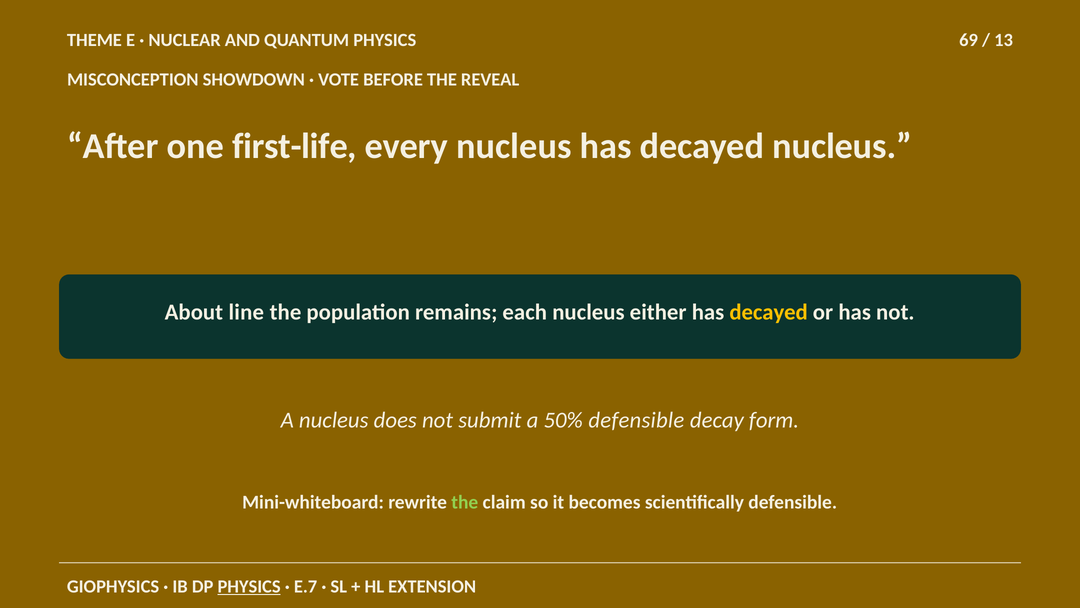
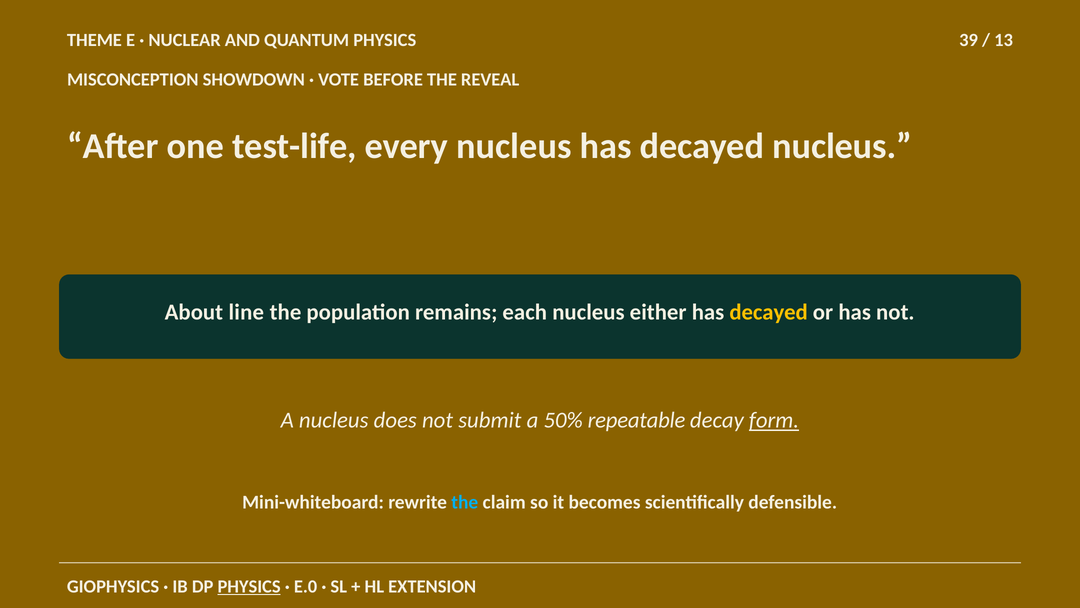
69: 69 -> 39 (969, 40)
first-life: first-life -> test-life (294, 146)
50% defensible: defensible -> repeatable (637, 420)
form underline: none -> present (774, 420)
the colour: light green -> light blue (465, 502)
E.7: E.7 -> E.0 (306, 586)
